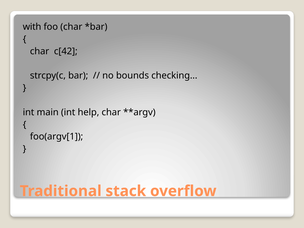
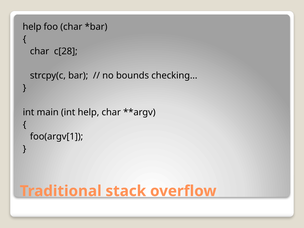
with: with -> help (32, 27)
c[42: c[42 -> c[28 (66, 51)
